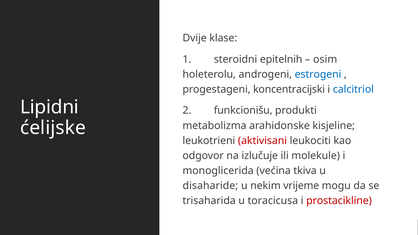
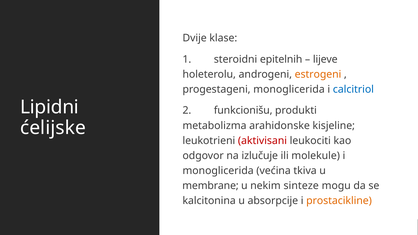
osim: osim -> lijeve (325, 59)
estrogeni colour: blue -> orange (318, 74)
progestageni koncentracijski: koncentracijski -> monoglicerida (289, 89)
disaharide: disaharide -> membrane (210, 186)
vrijeme: vrijeme -> sinteze (301, 186)
trisaharida: trisaharida -> kalcitonina (209, 201)
toracicusa: toracicusa -> absorpcije (273, 201)
prostacikline colour: red -> orange (339, 201)
